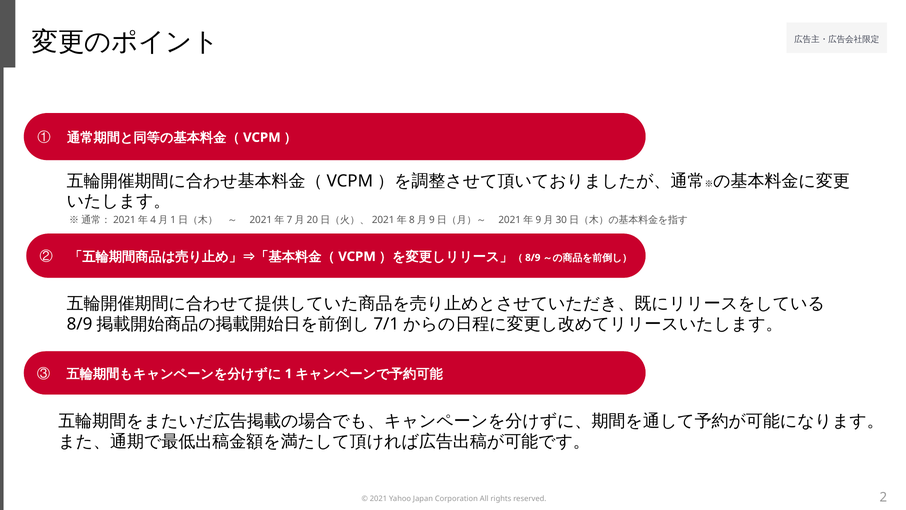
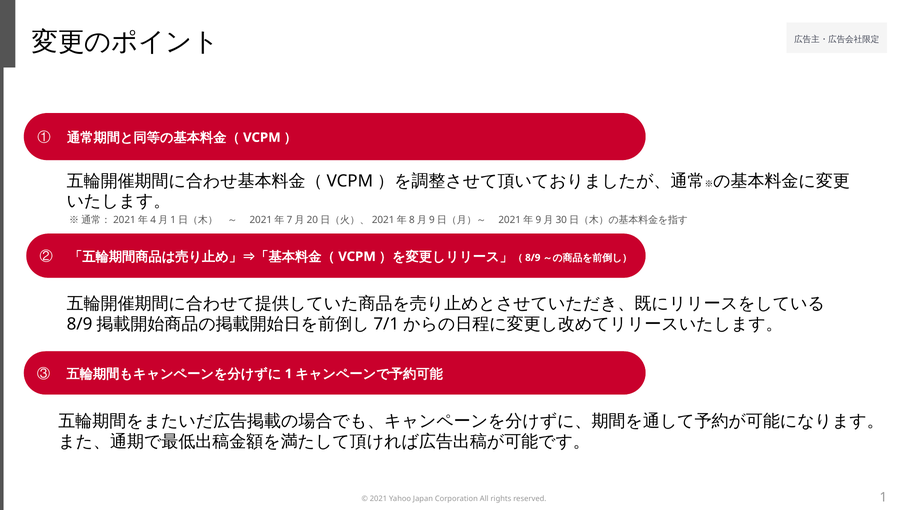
2: 2 -> 1 (883, 497)
